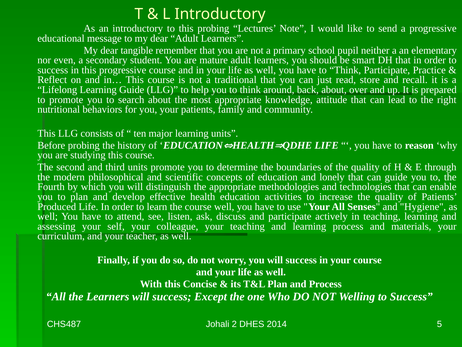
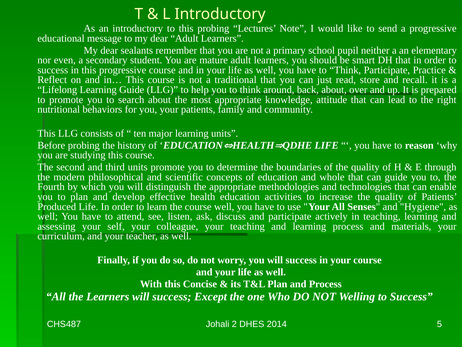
tangible: tangible -> sealants (137, 50)
lonely: lonely -> whole (332, 177)
